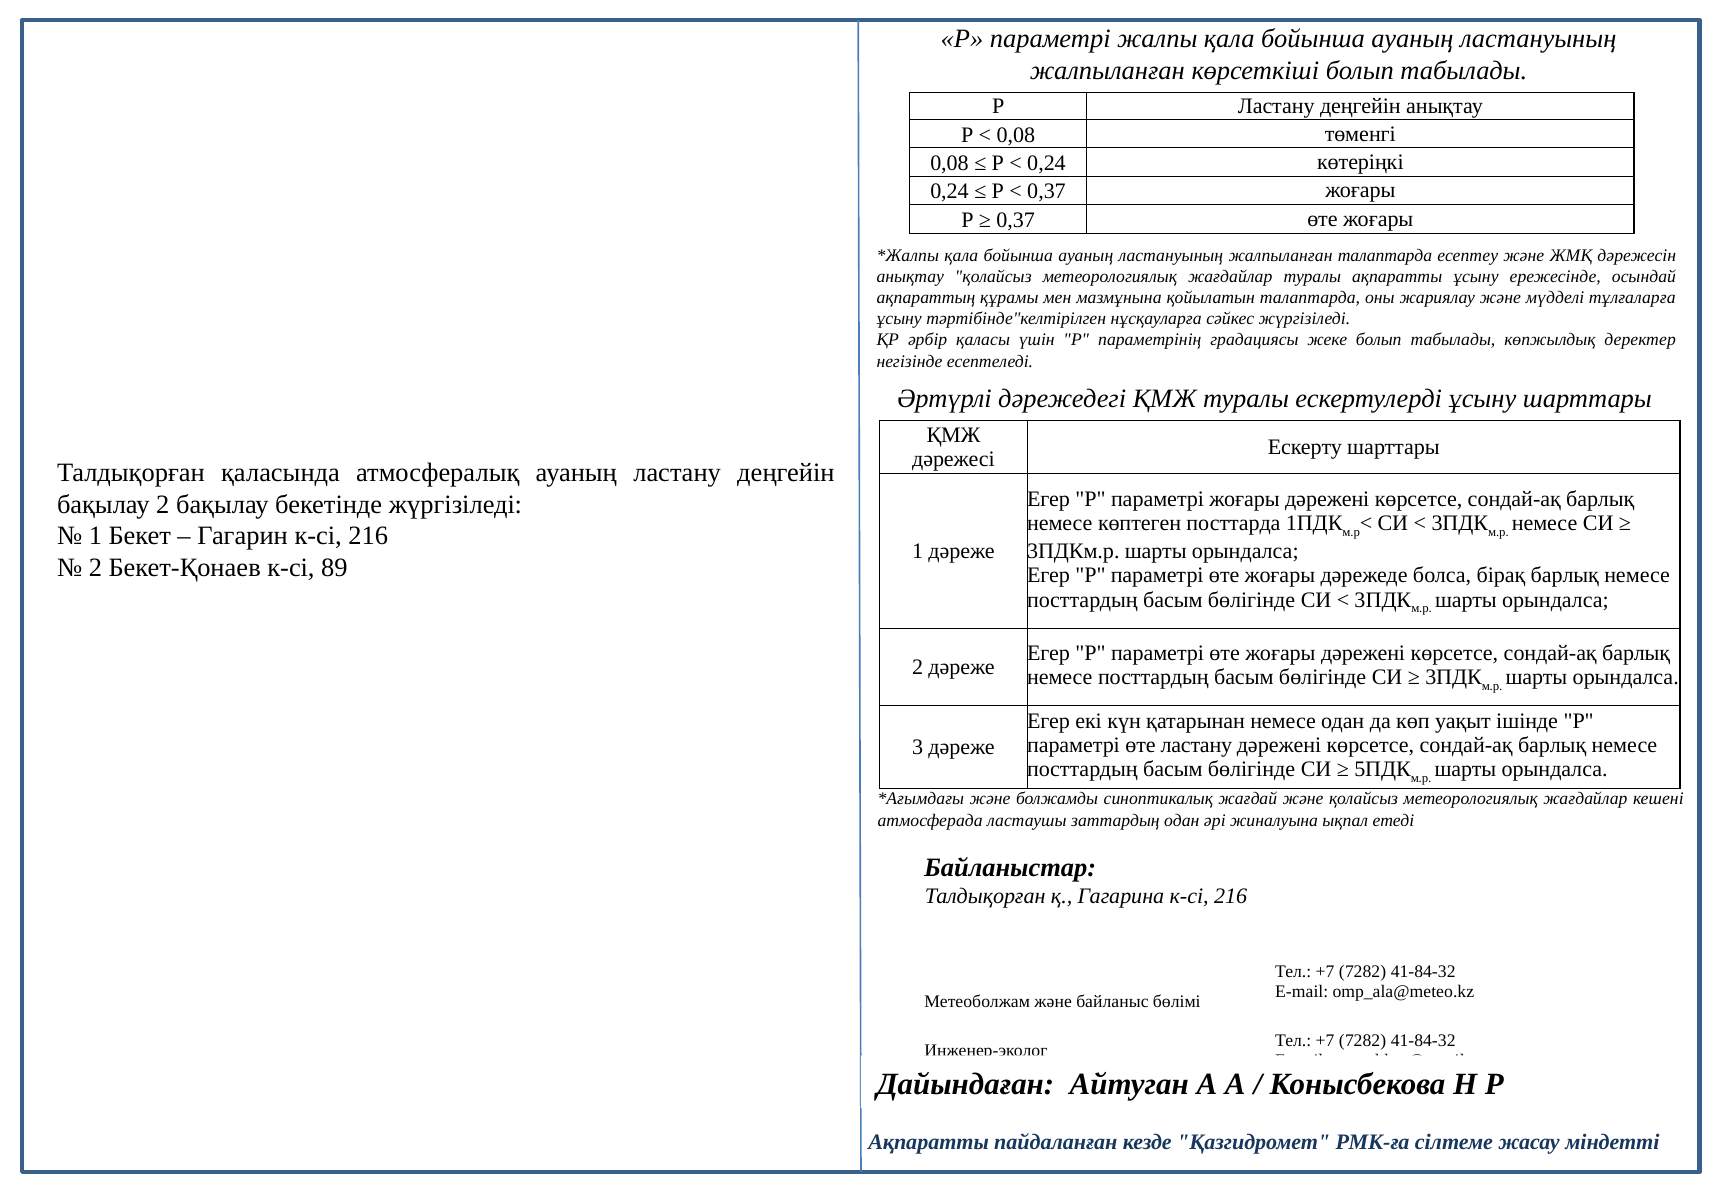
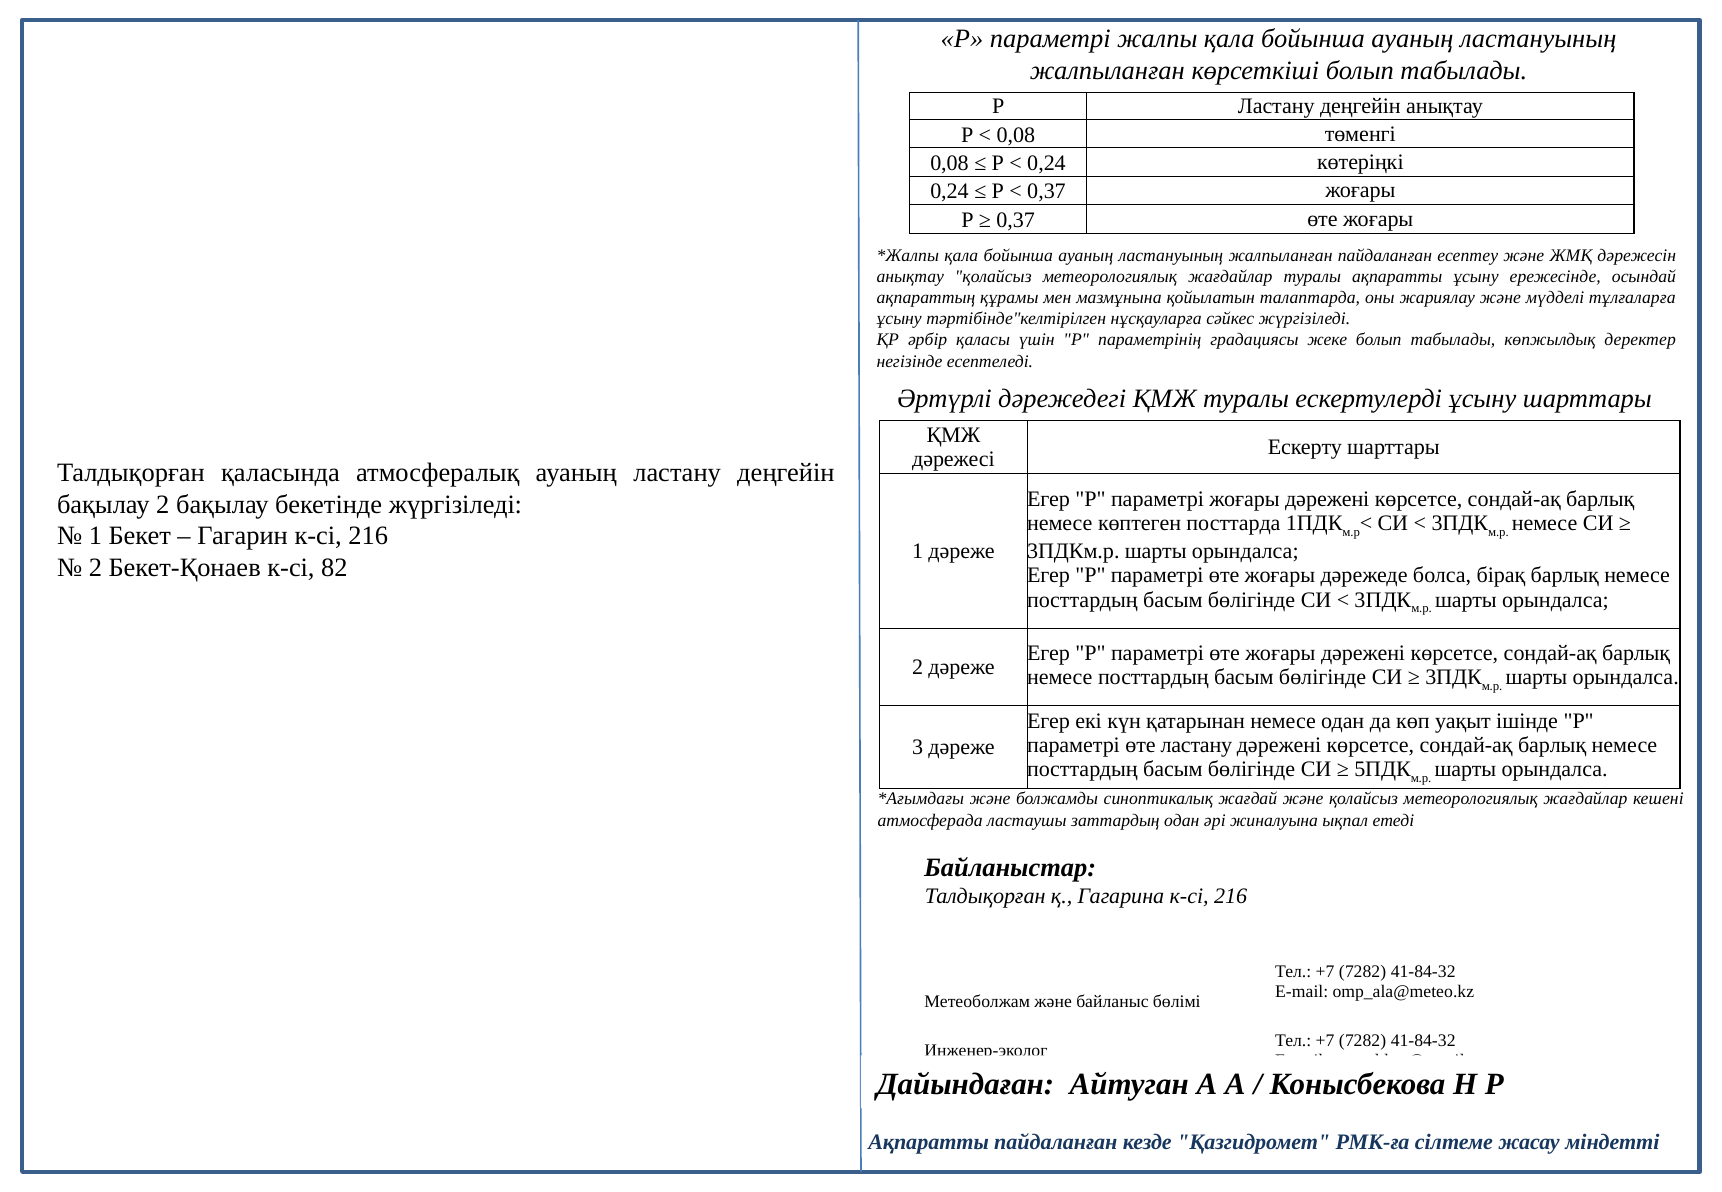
жалпыланған талаптарда: талаптарда -> пайдаланған (1385, 256)
89: 89 -> 82 (334, 568)
